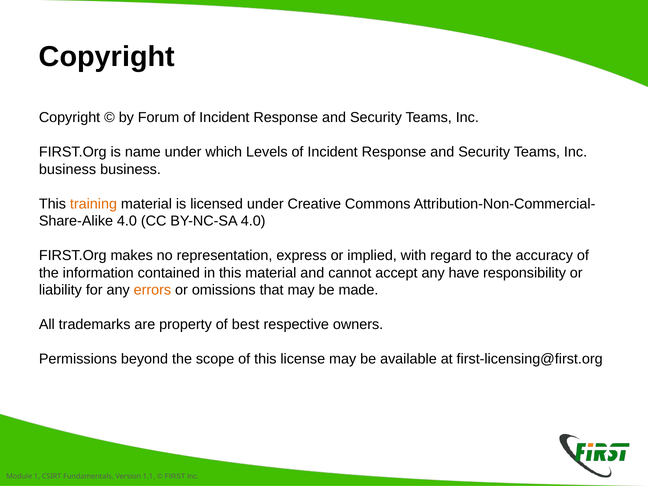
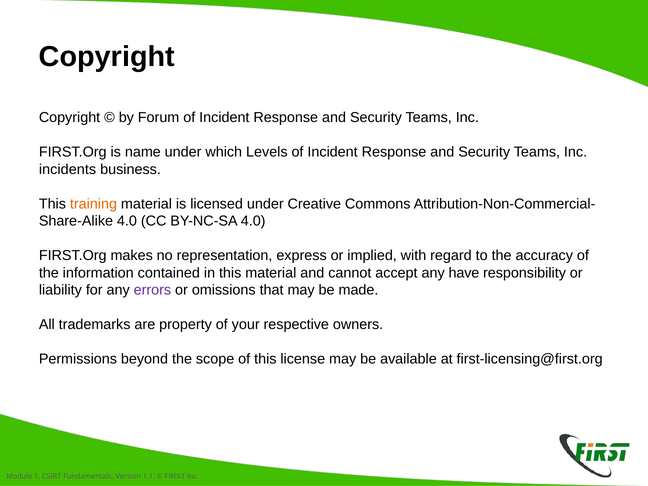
business: business -> incidents (68, 169)
errors colour: orange -> purple (152, 290)
best: best -> your (246, 325)
